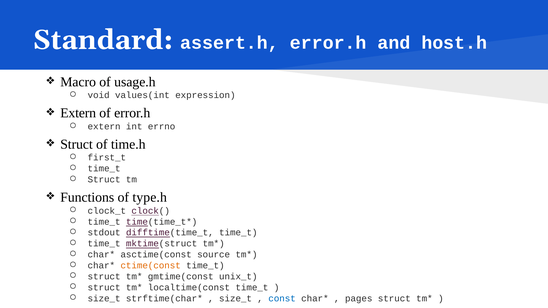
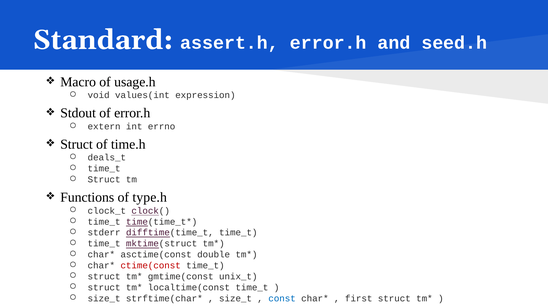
host.h: host.h -> seed.h (454, 43)
Extern: Extern -> Stdout (78, 113)
first_t: first_t -> deals_t (107, 158)
stdout: stdout -> stderr (104, 233)
source: source -> double (214, 255)
ctime(const colour: orange -> red (151, 266)
pages: pages -> first (359, 299)
